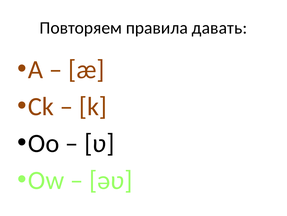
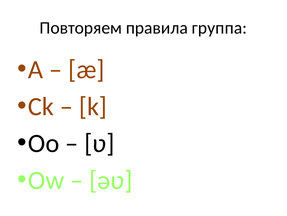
давать: давать -> группа (219, 28)
